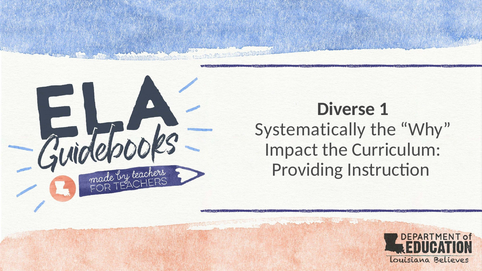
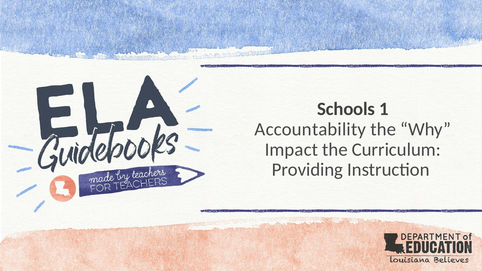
Diverse: Diverse -> Schools (346, 109)
Systematically: Systematically -> Accountability (310, 129)
